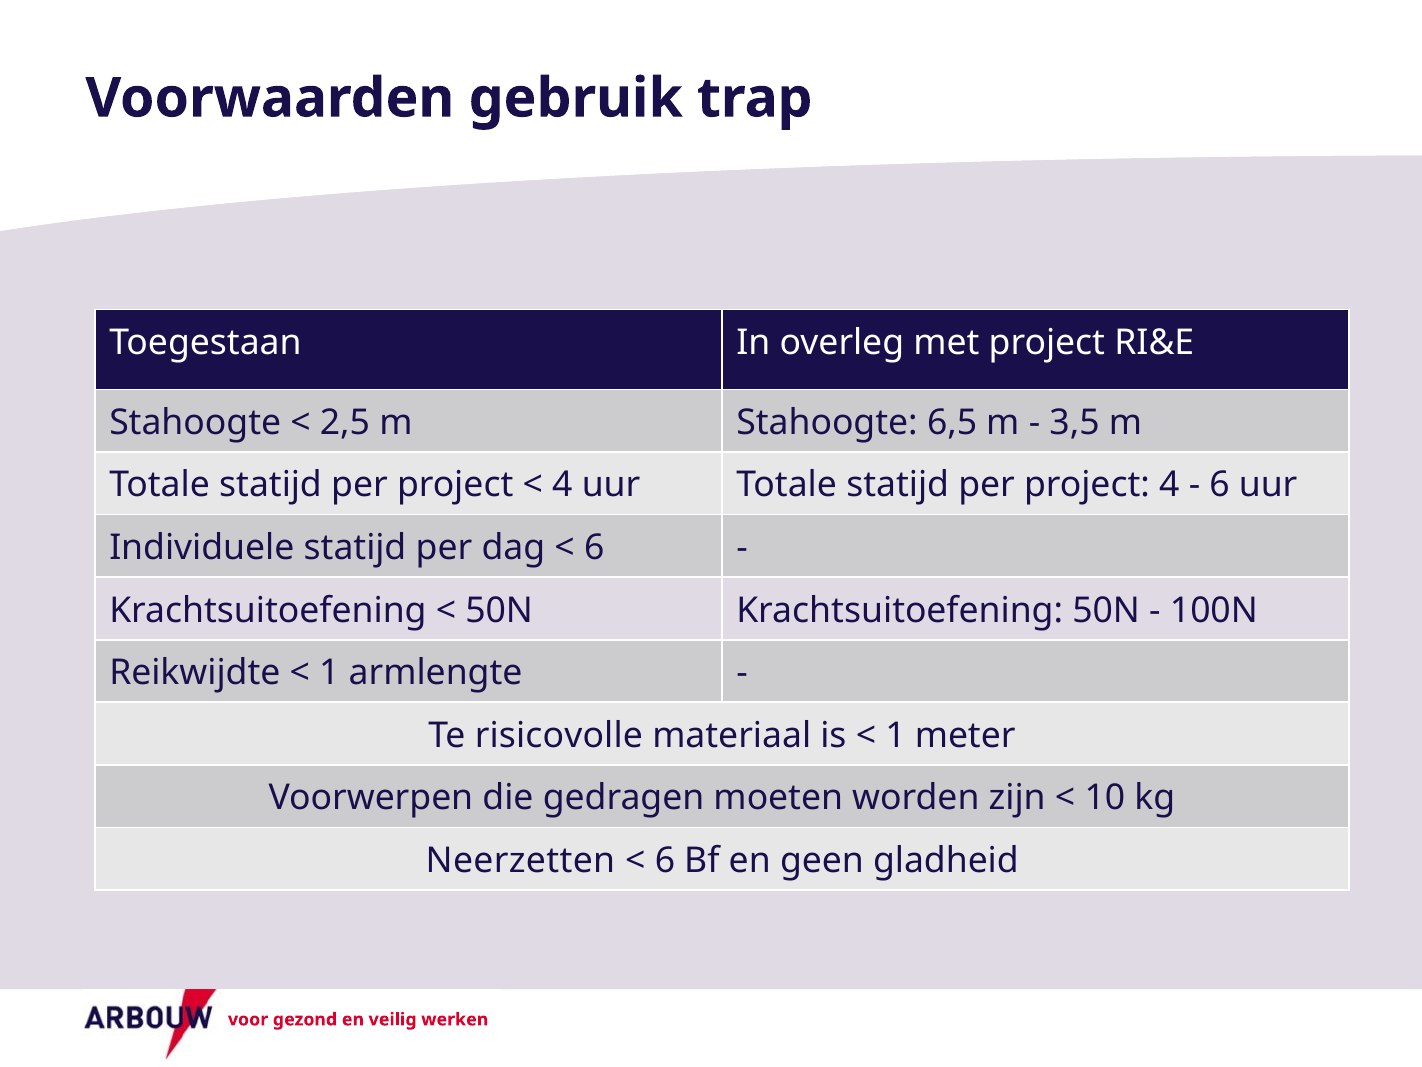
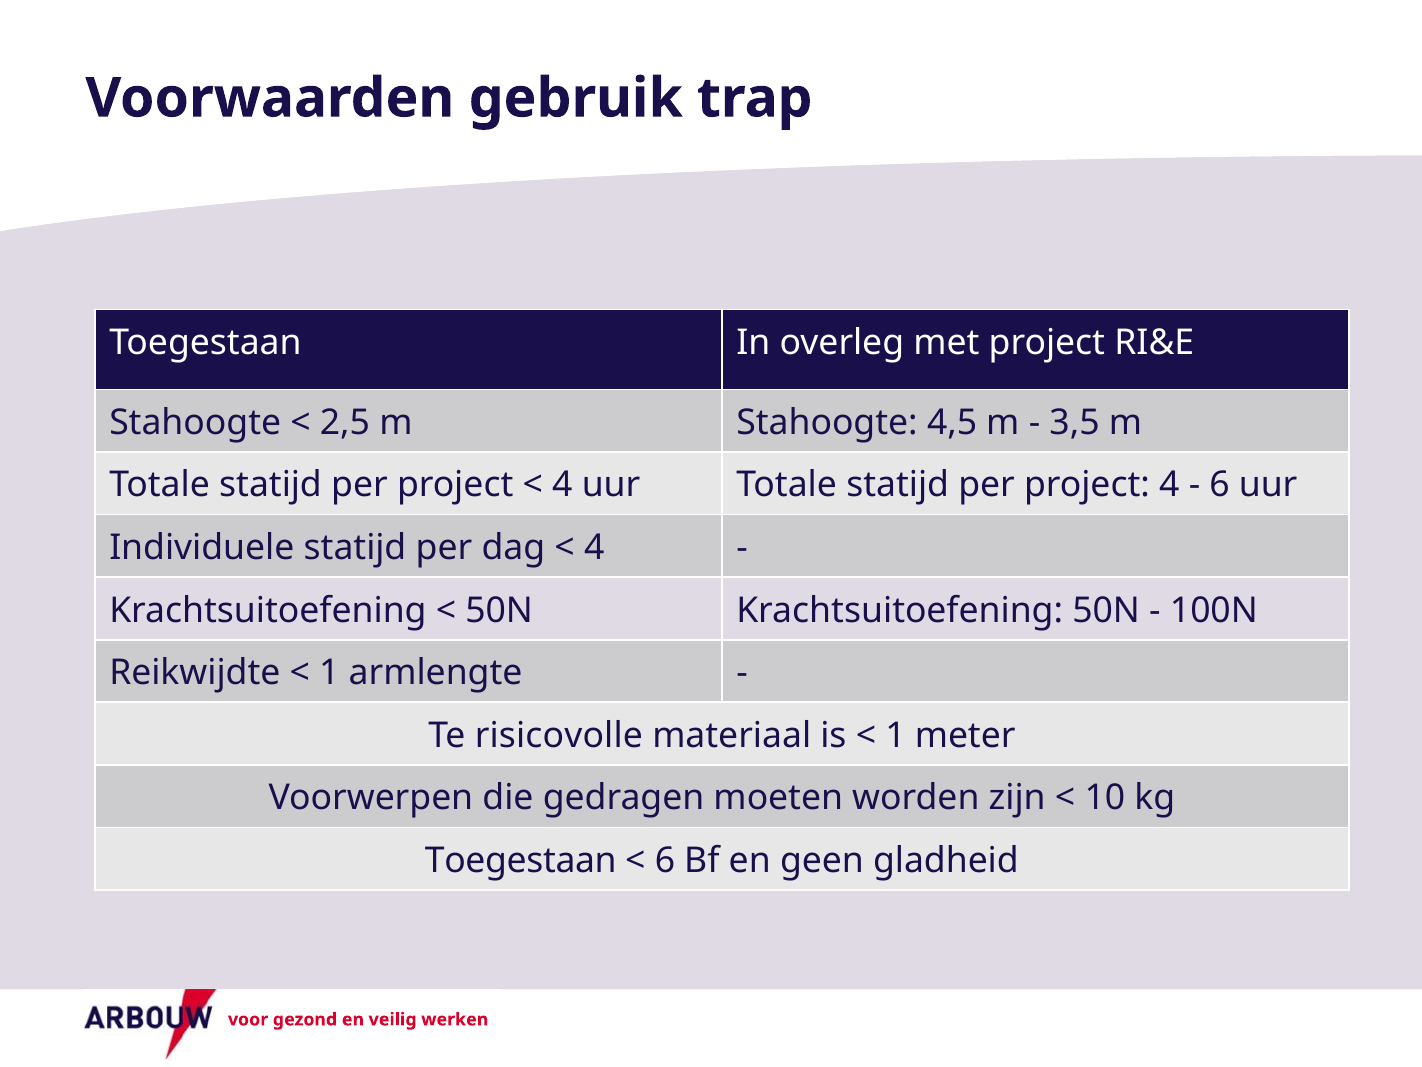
6,5: 6,5 -> 4,5 (952, 422)
6: 6 -> 4 (594, 548)
Neerzetten: Neerzetten -> Toegestaan (521, 860)
